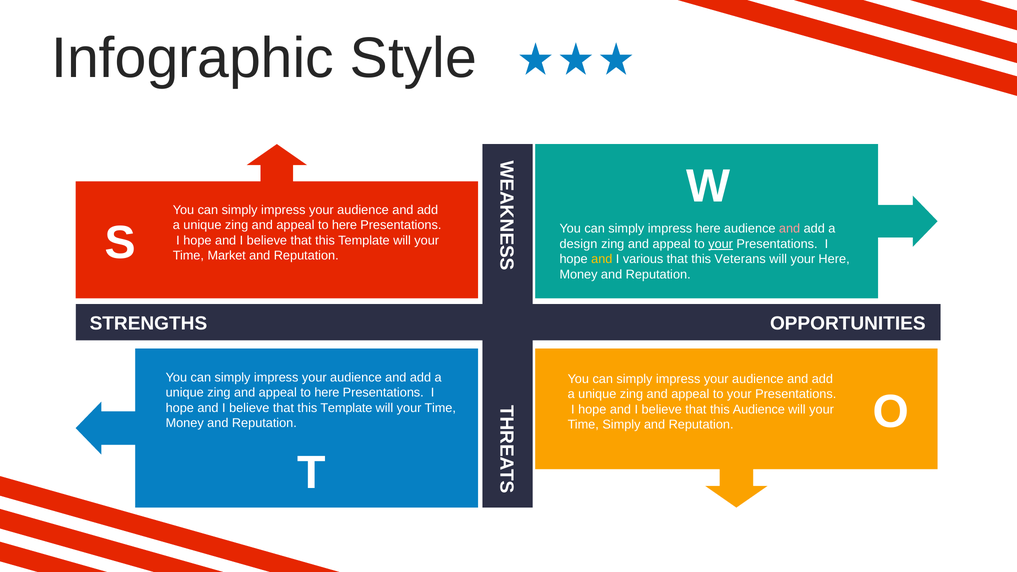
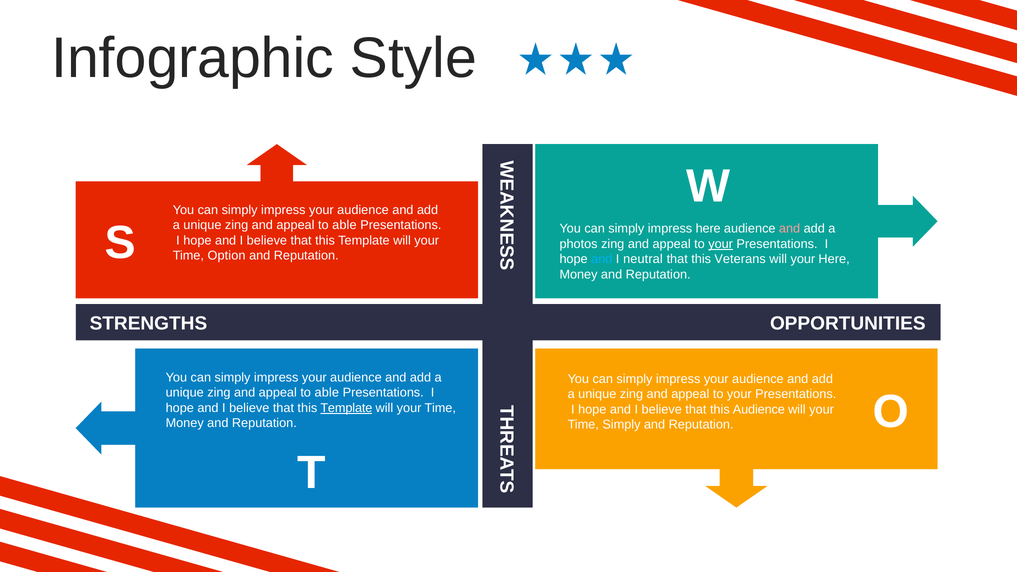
here: here -> able (344, 225)
design: design -> photos (579, 244)
Market: Market -> Option (227, 256)
and colour: yellow -> light blue (602, 259)
various: various -> neutral (643, 259)
here: here -> able (327, 393)
Template underline: none -> present (346, 408)
